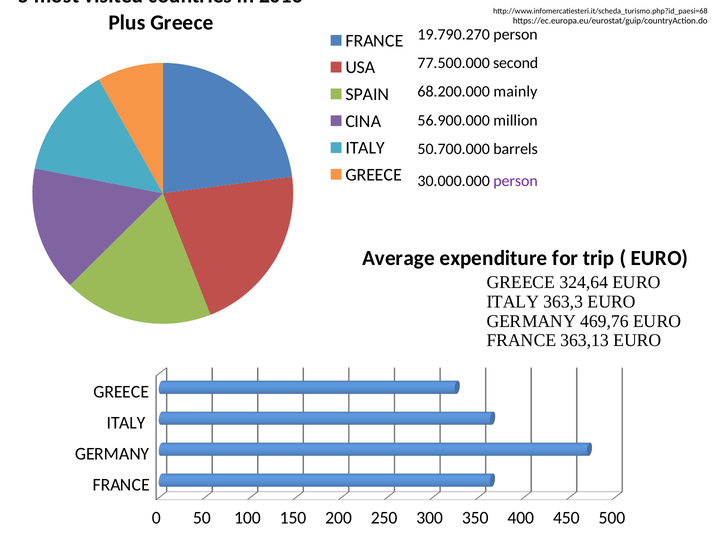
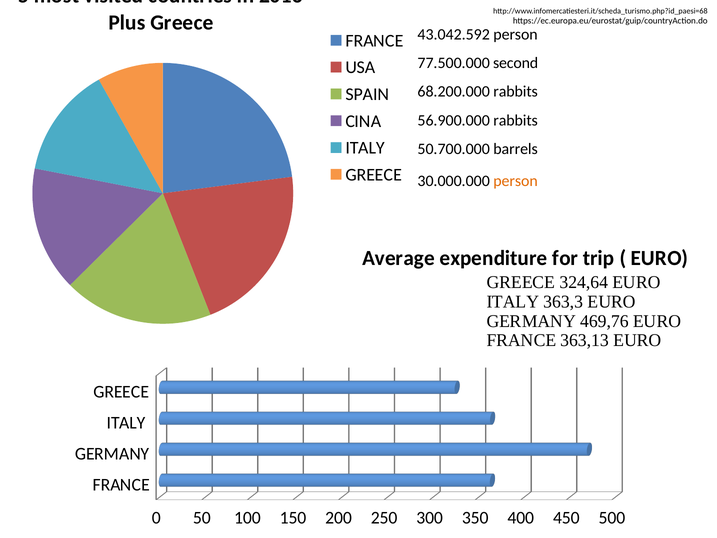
19.790.270: 19.790.270 -> 43.042.592 (454, 34)
68.200.000 mainly: mainly -> rabbits (516, 92)
56.900.000 million: million -> rabbits (516, 120)
person colour: purple -> orange (516, 181)
